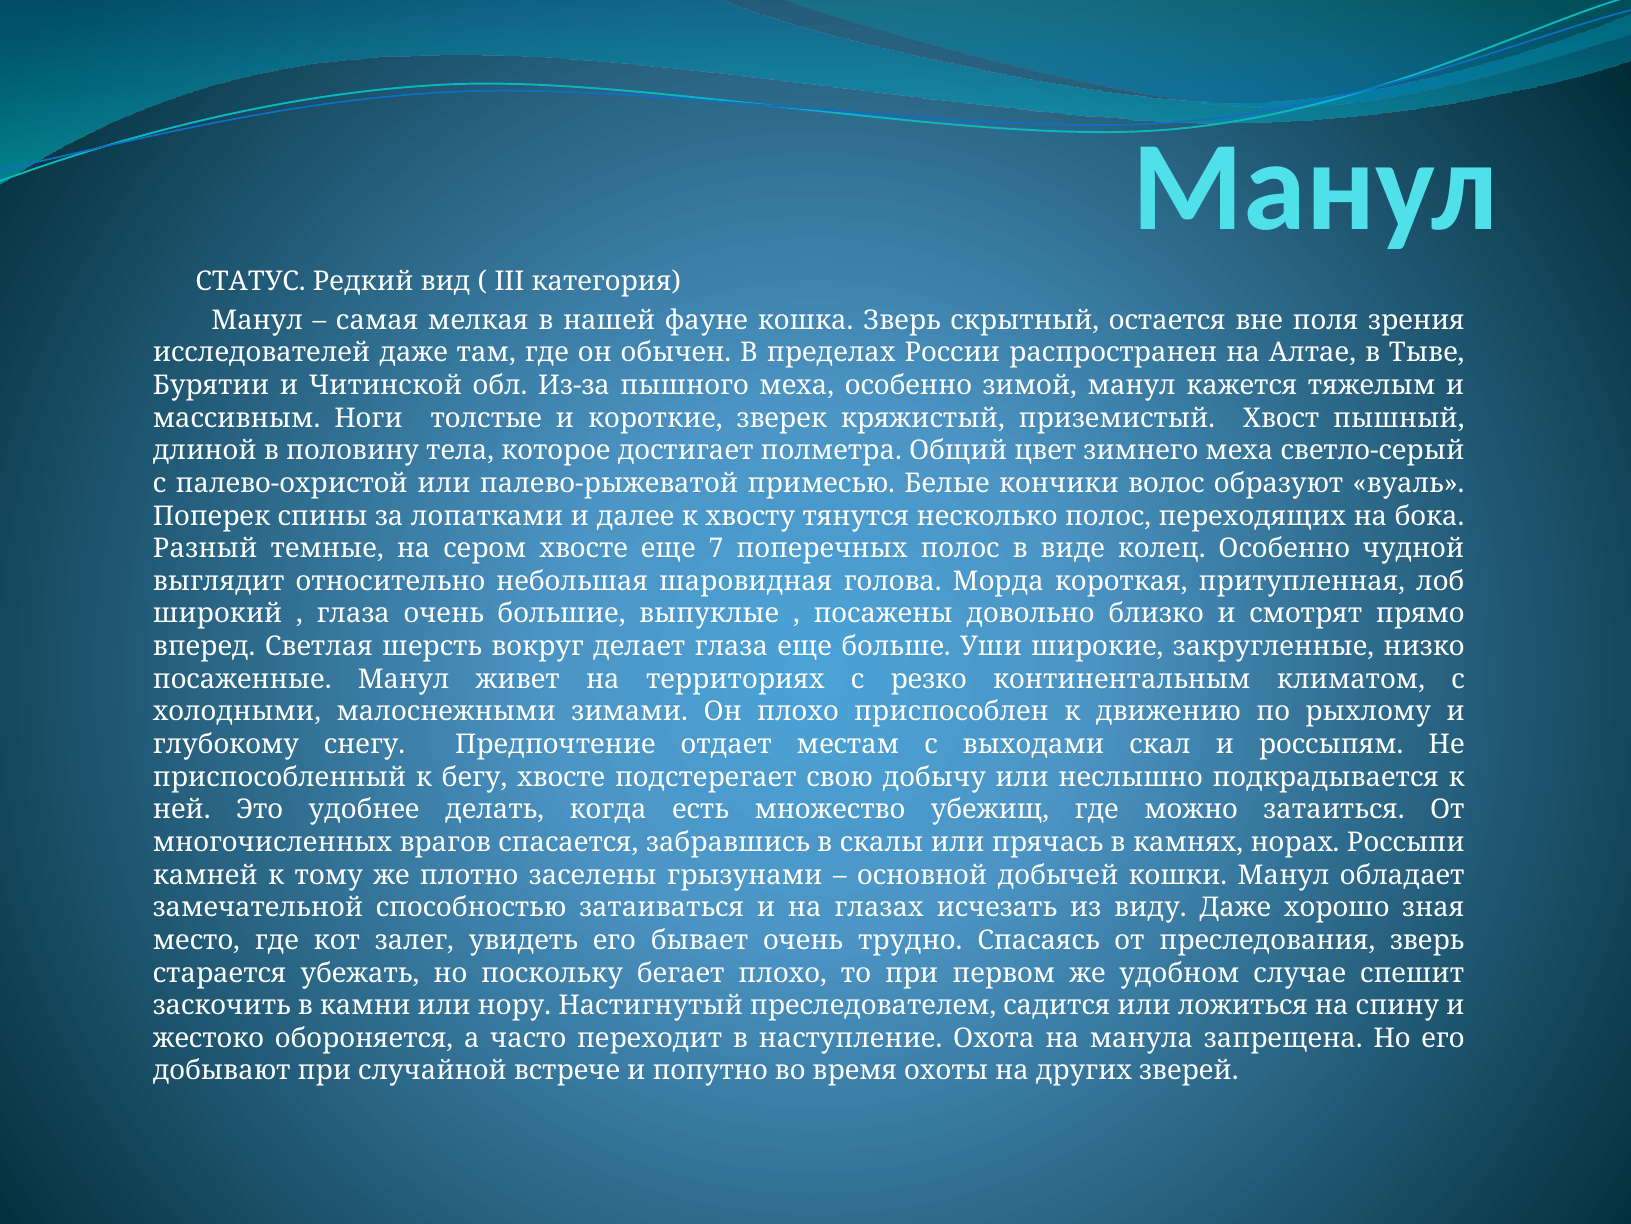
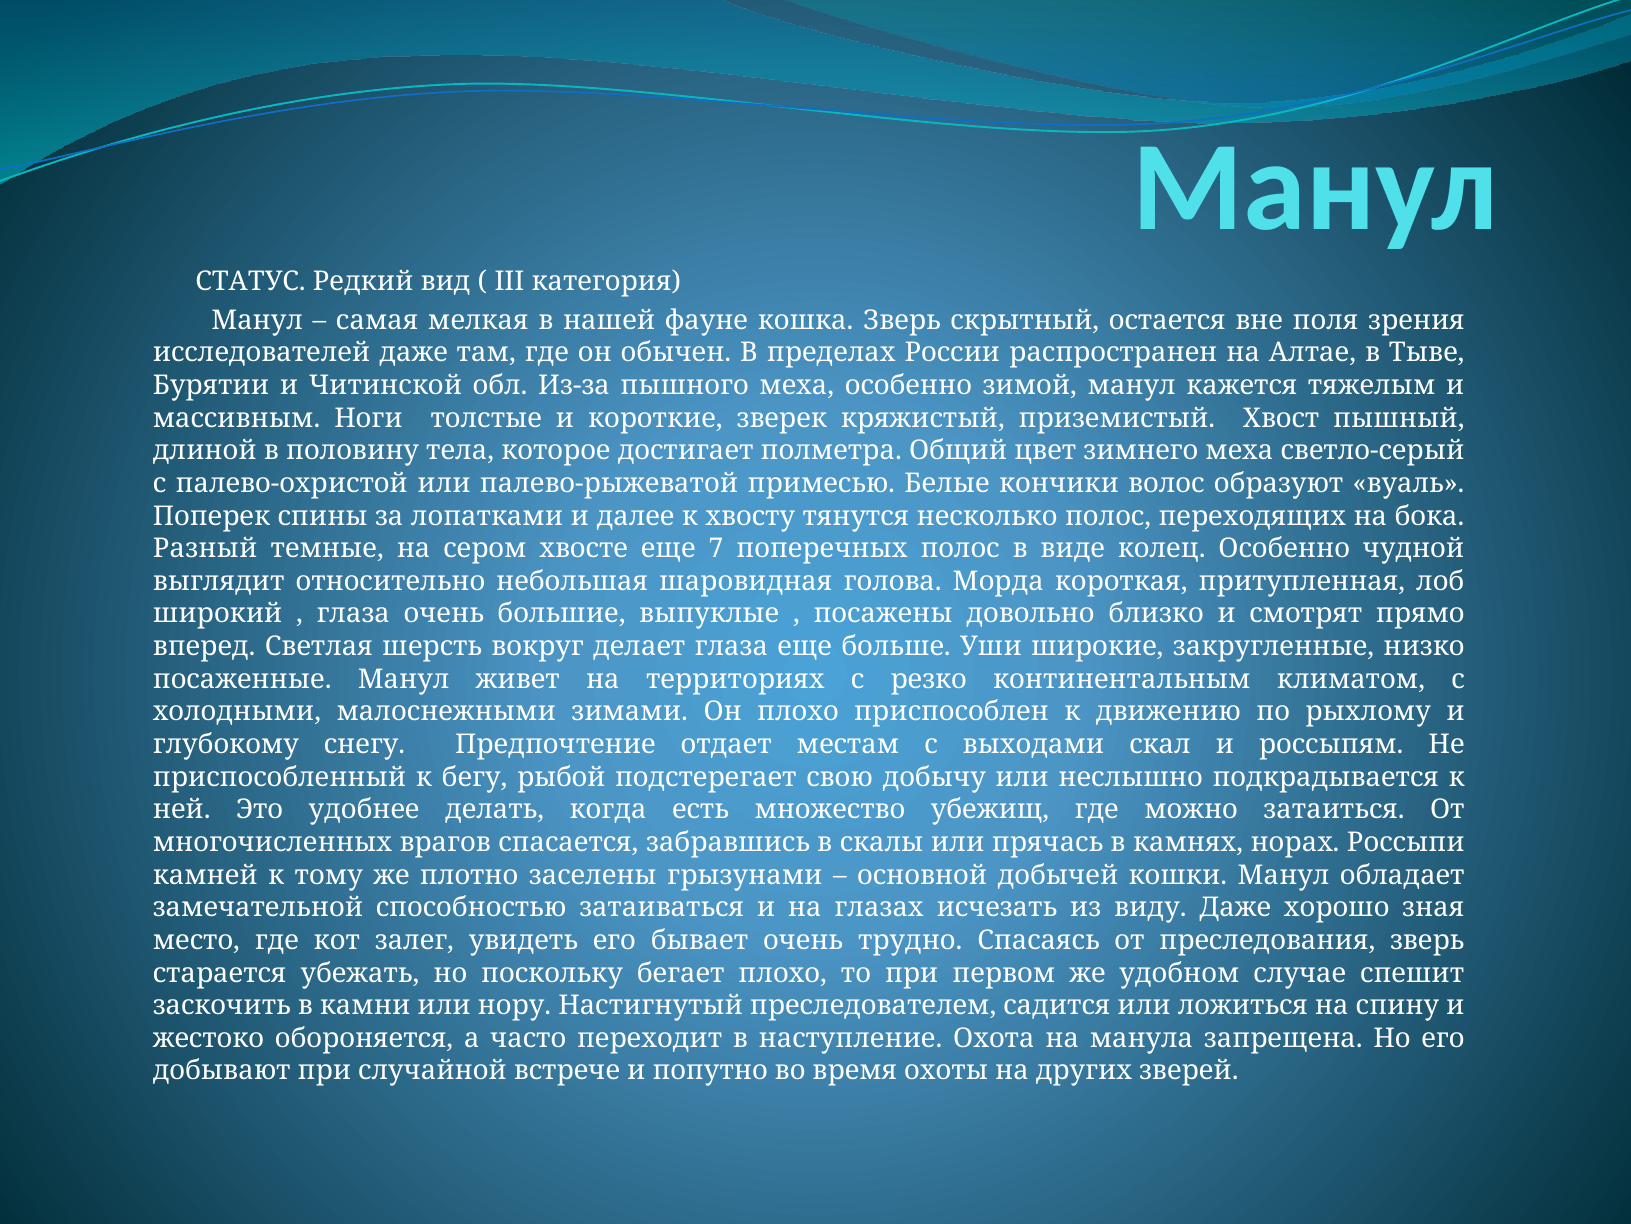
бегу хвосте: хвосте -> рыбой (561, 777)
